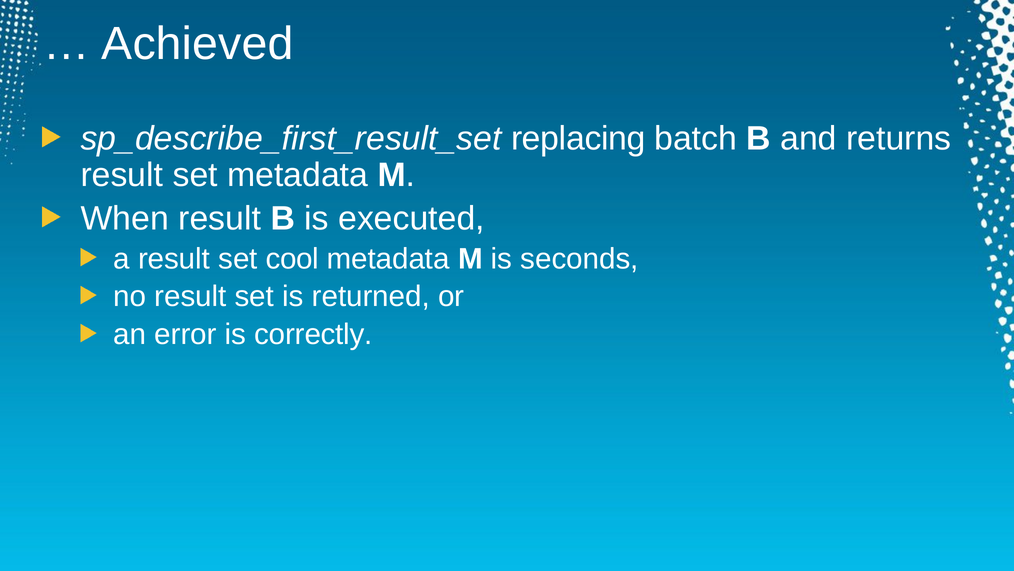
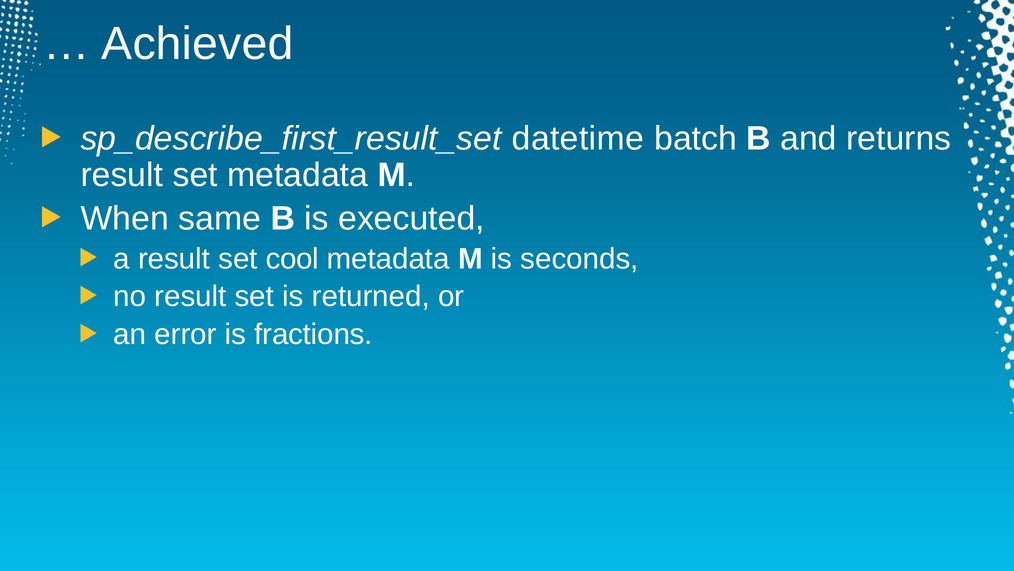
replacing: replacing -> datetime (578, 139)
When result: result -> same (220, 218)
correctly: correctly -> fractions (314, 334)
